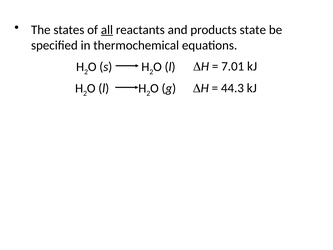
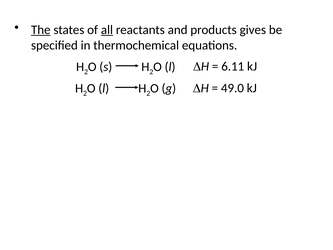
The underline: none -> present (41, 30)
state: state -> gives (253, 30)
7.01: 7.01 -> 6.11 (233, 66)
44.3: 44.3 -> 49.0 (232, 88)
